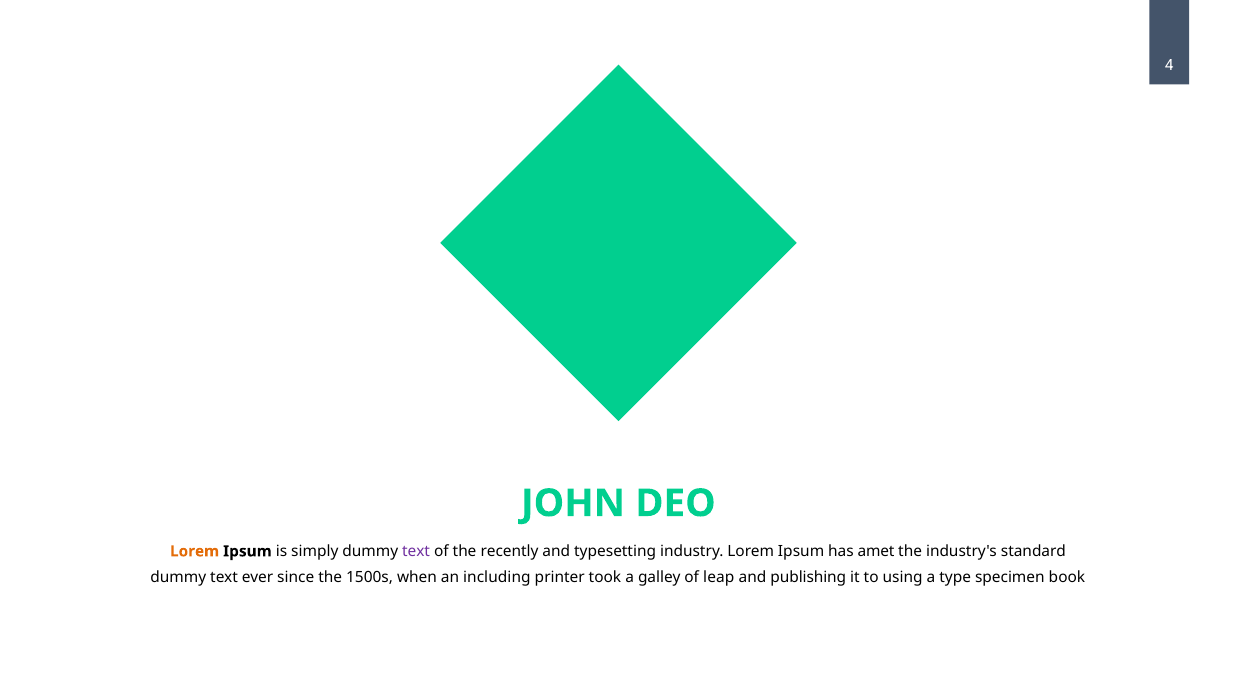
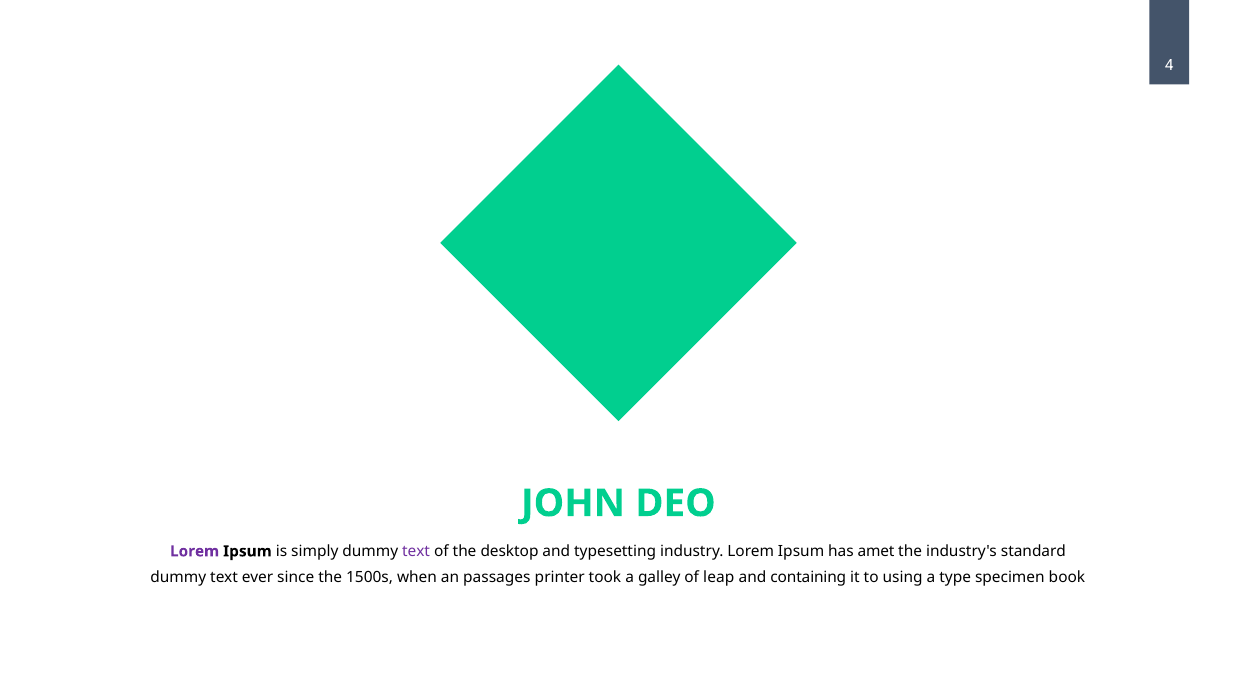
Lorem colour: orange -> purple (195, 551)
recently: recently -> desktop (510, 551)
including: including -> passages (497, 577)
publishing: publishing -> containing (808, 577)
